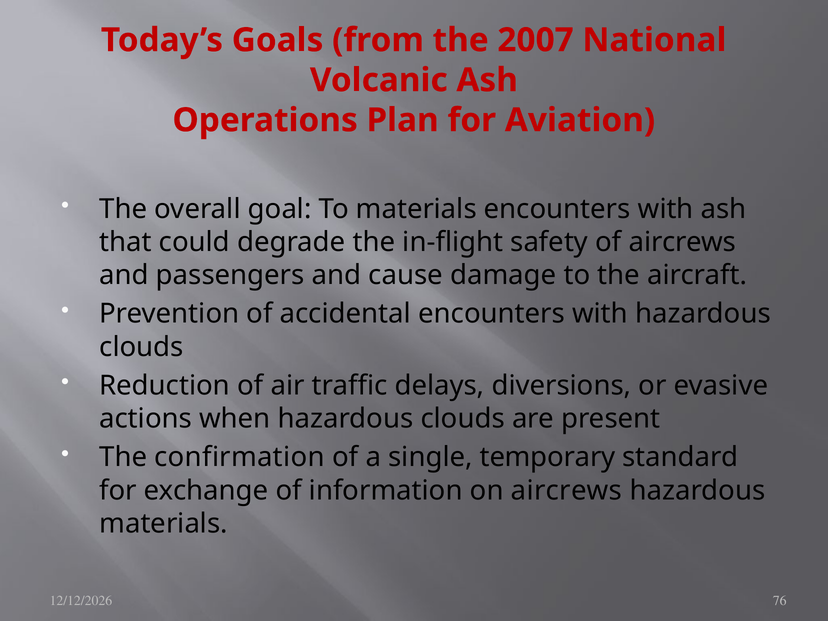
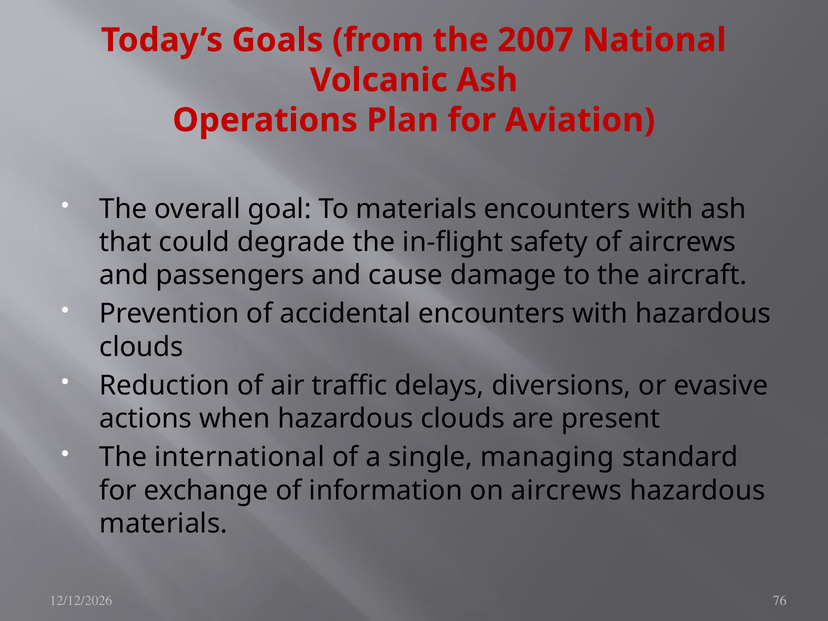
confirmation: confirmation -> international (240, 457)
temporary: temporary -> managing (547, 457)
